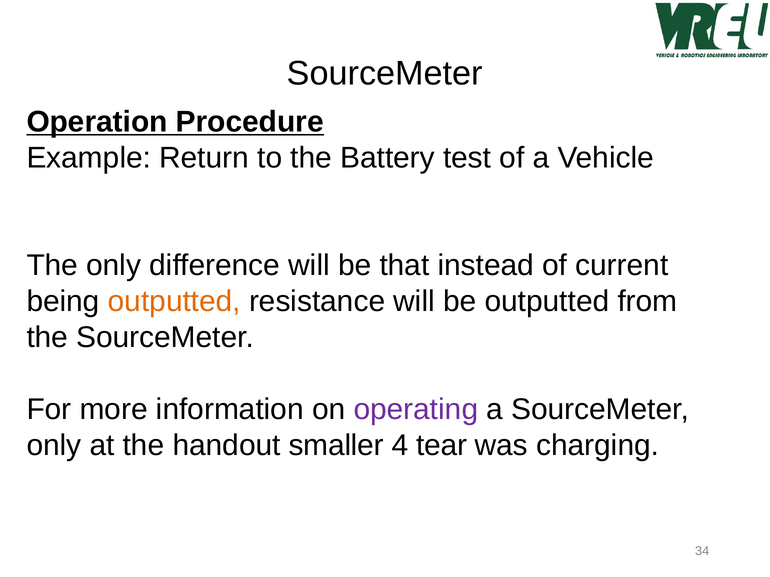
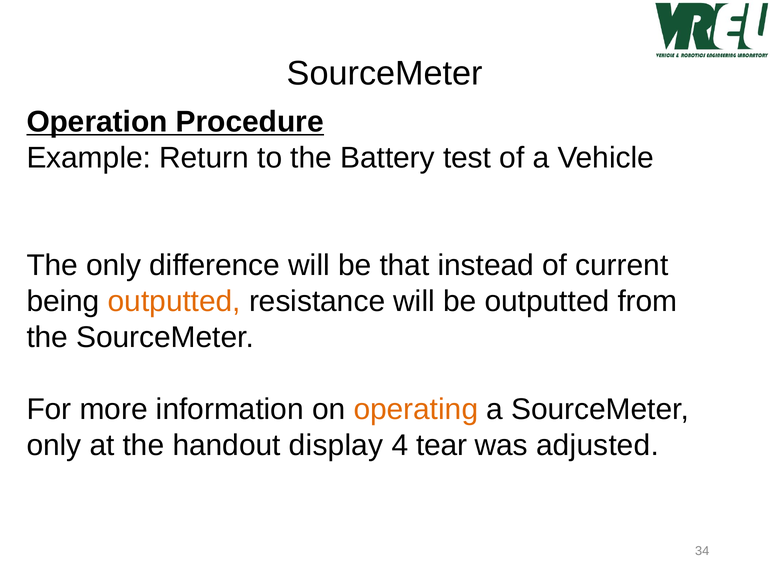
operating colour: purple -> orange (416, 410)
smaller: smaller -> display (336, 446)
charging: charging -> adjusted (598, 446)
